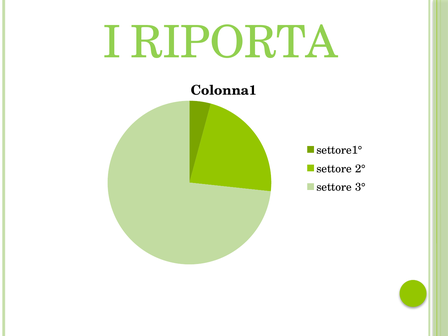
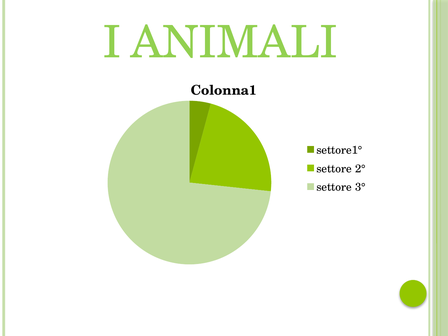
RIPORTA: RIPORTA -> ANIMALI (234, 43)
